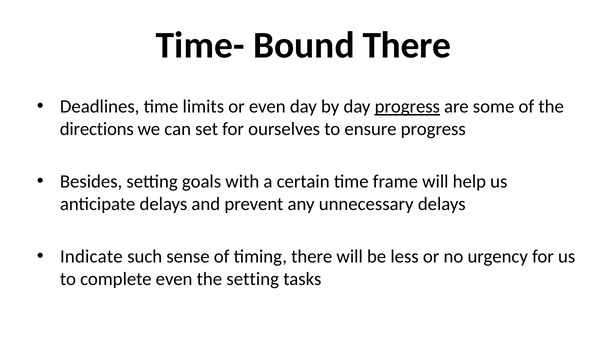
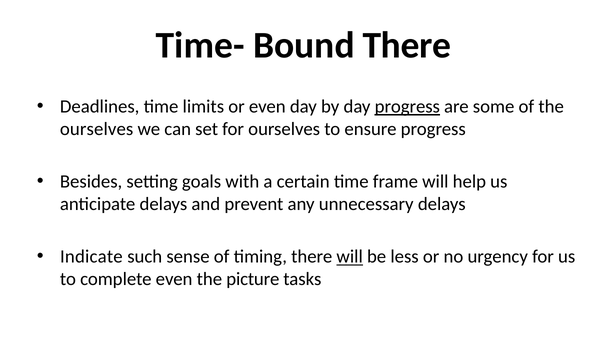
directions: directions -> ourselves (97, 129)
will underline: none -> present (350, 257)
the setting: setting -> picture (253, 279)
